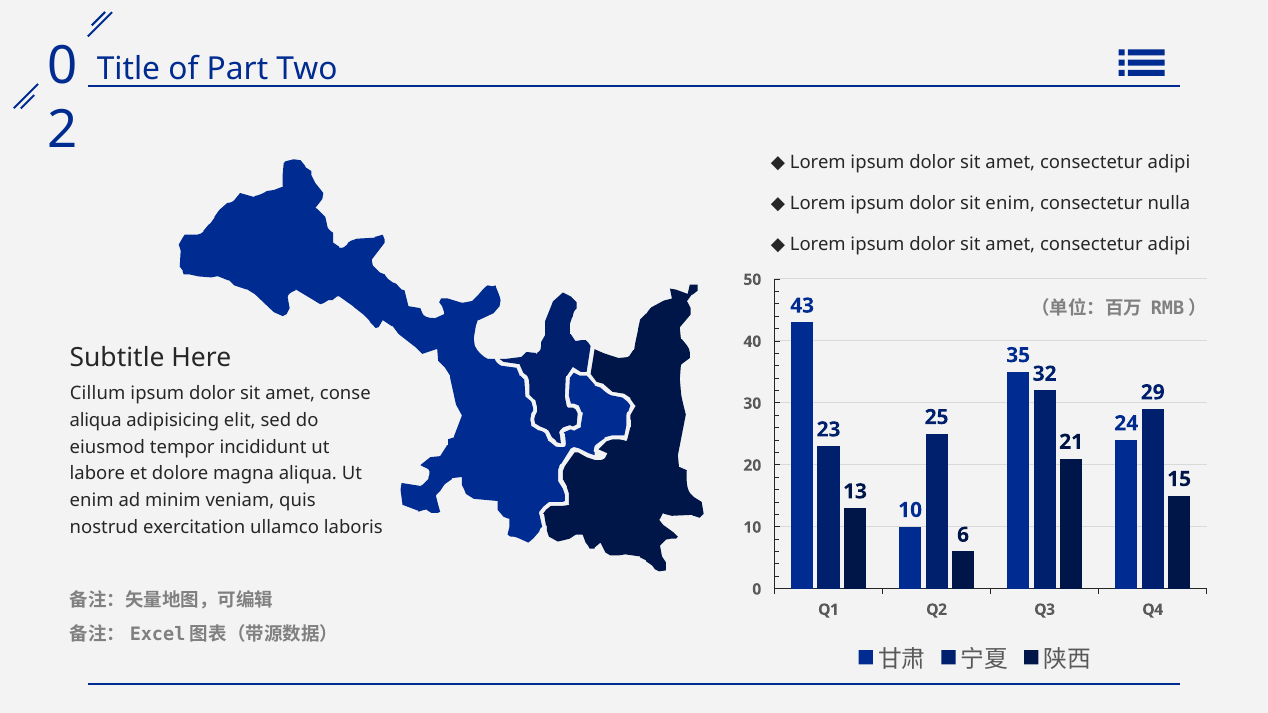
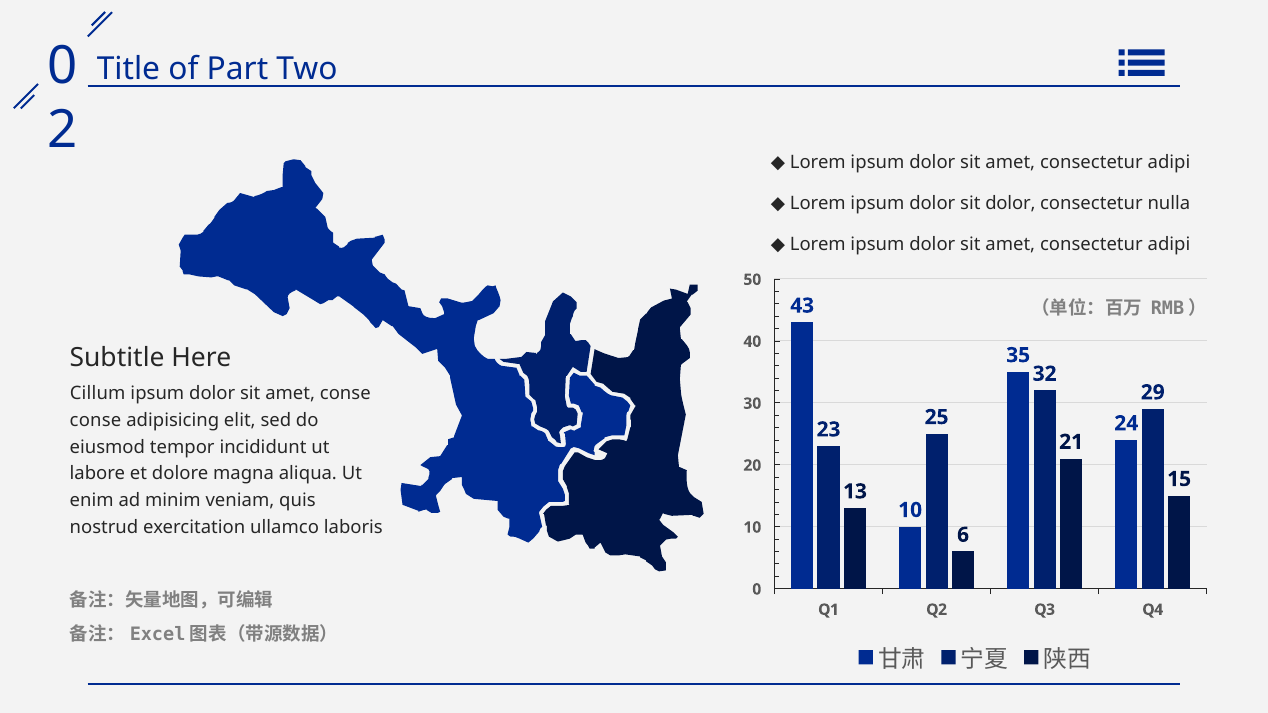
sit enim: enim -> dolor (1010, 204)
aliqua: aliqua -> conse (95, 421)
